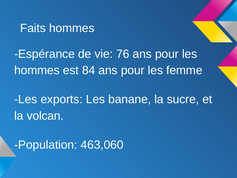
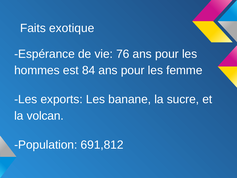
Faits hommes: hommes -> exotique (72, 28)
463,060: 463,060 -> 691,812 (102, 145)
